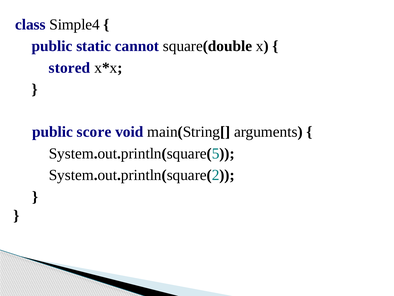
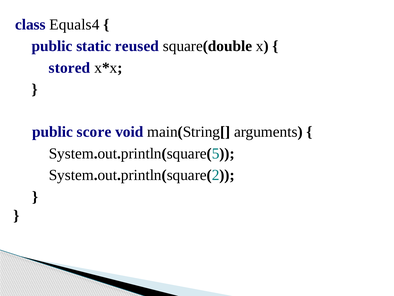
Simple4: Simple4 -> Equals4 (74, 24)
cannot: cannot -> reused (137, 46)
